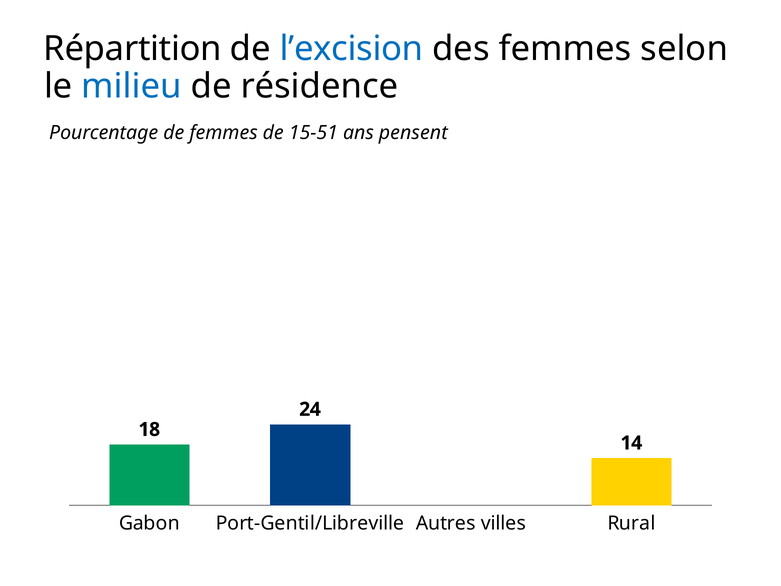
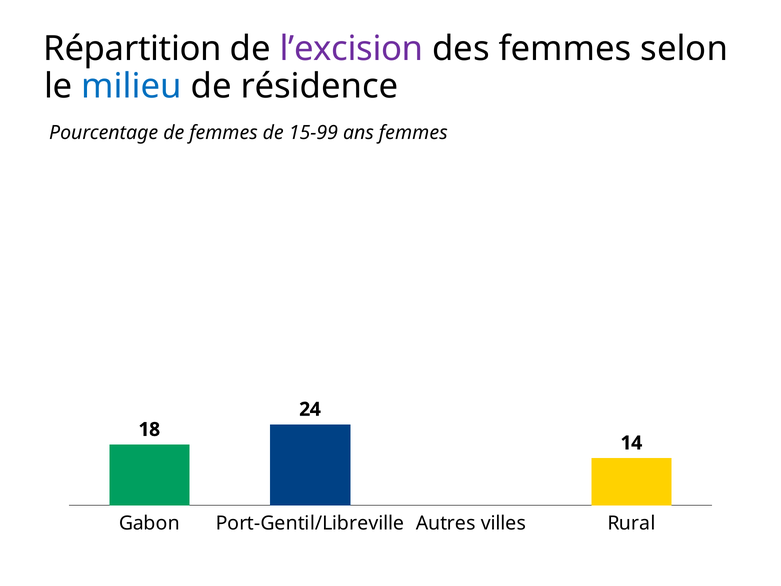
l’excision colour: blue -> purple (352, 49)
15-51: 15-51 -> 15-99 (313, 133)
ans pensent: pensent -> femmes (413, 133)
